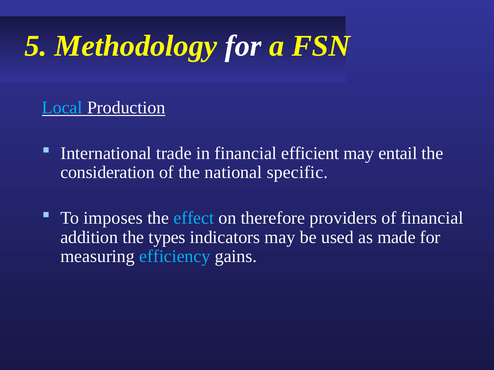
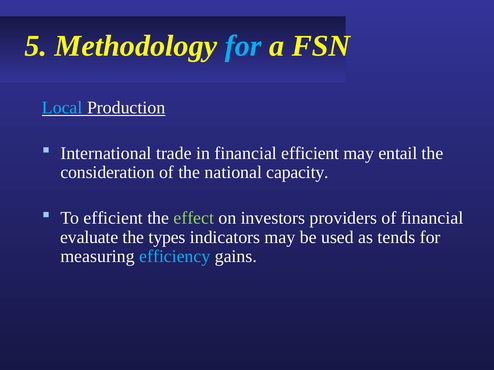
for colour: white -> light blue (243, 46)
specific: specific -> capacity (298, 173)
To imposes: imposes -> efficient (113, 218)
effect colour: light blue -> light green (194, 218)
therefore: therefore -> investors (273, 218)
addition: addition -> evaluate (89, 237)
made: made -> tends (396, 237)
